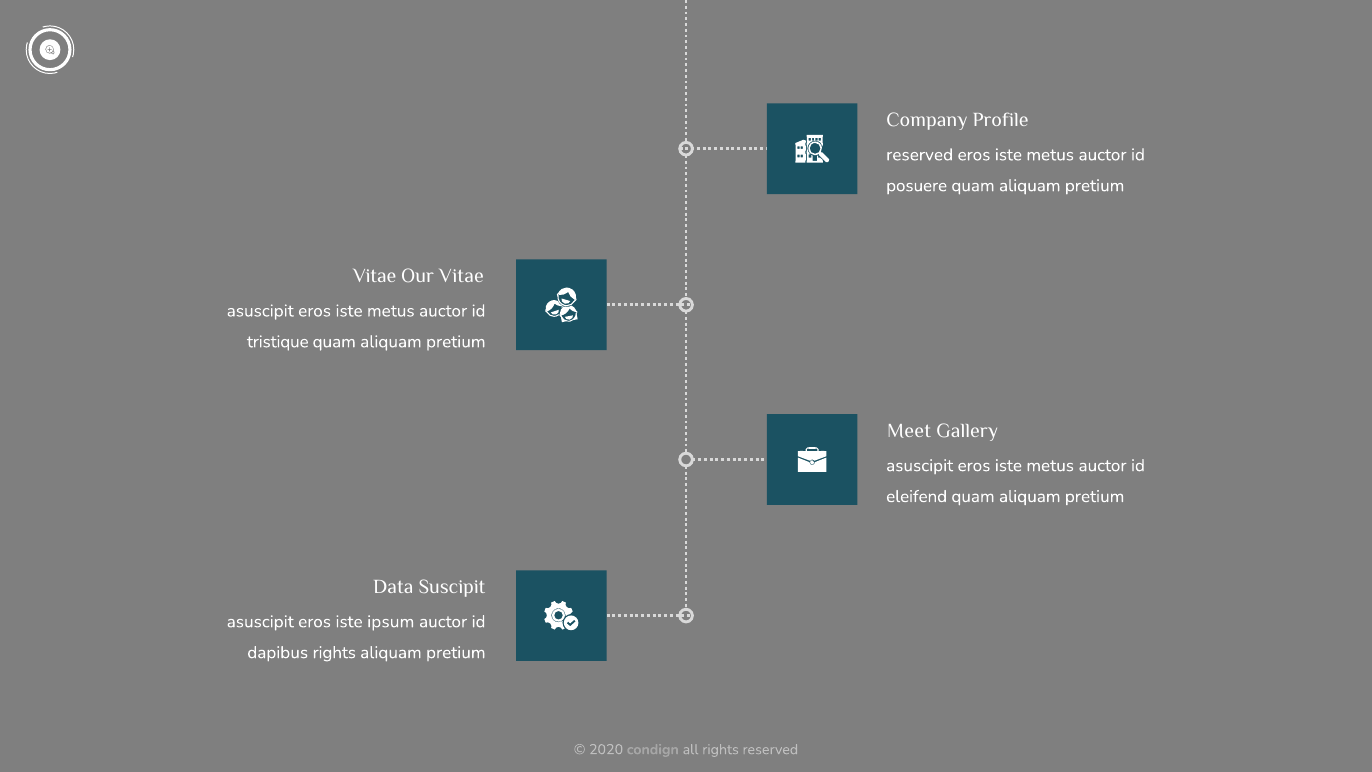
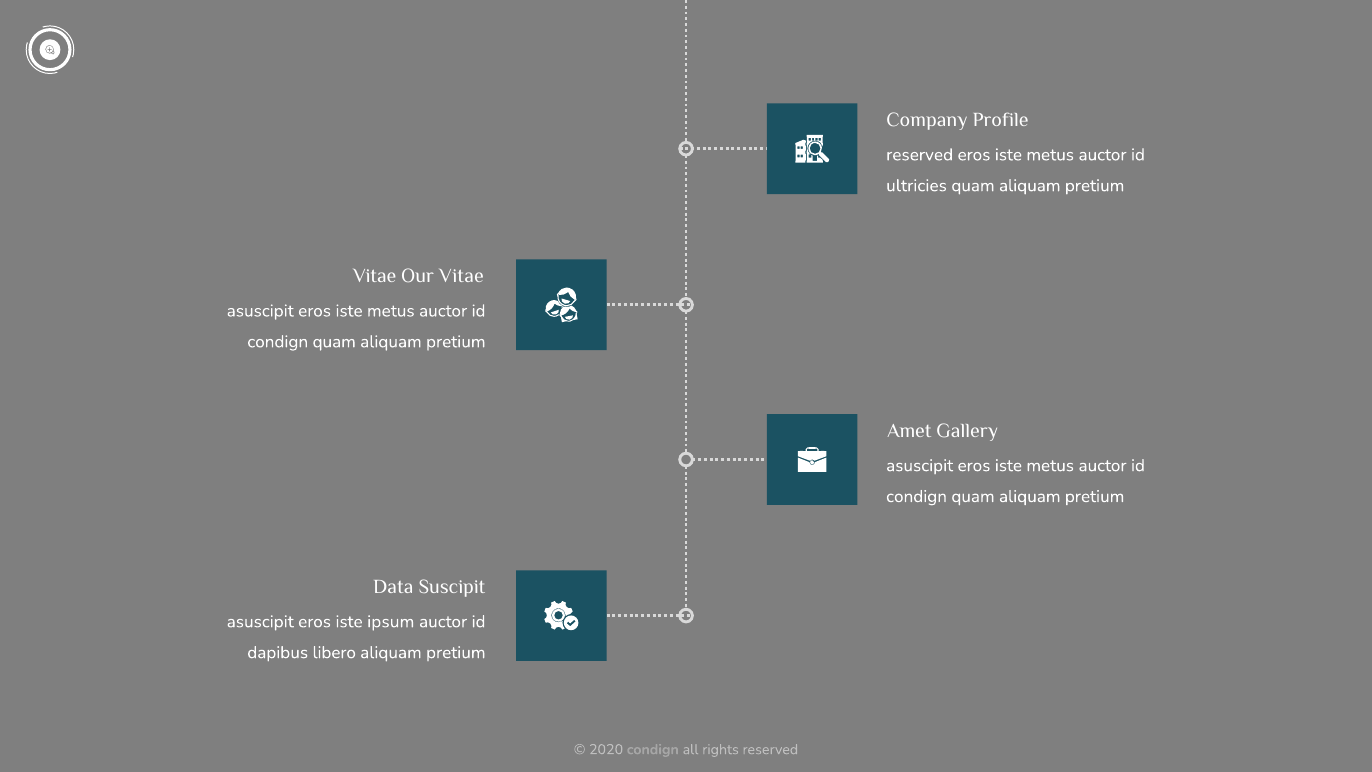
posuere: posuere -> ultricies (917, 186)
tristique: tristique -> condign (278, 342)
Meet: Meet -> Amet (909, 430)
eleifend: eleifend -> condign (917, 496)
dapibus rights: rights -> libero (334, 652)
